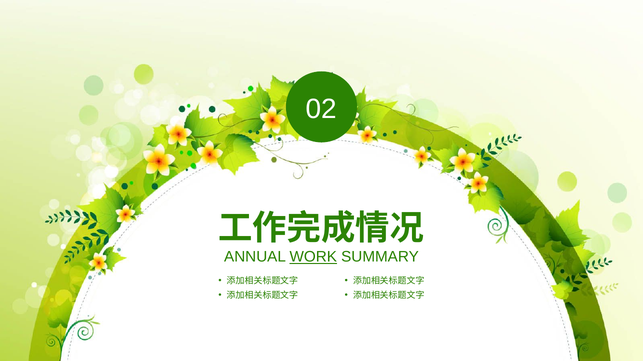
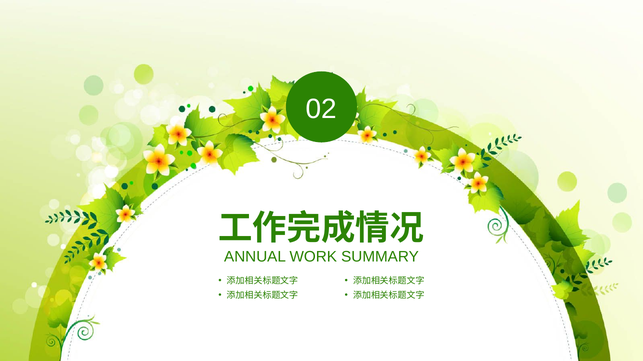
WORK underline: present -> none (313, 257)
